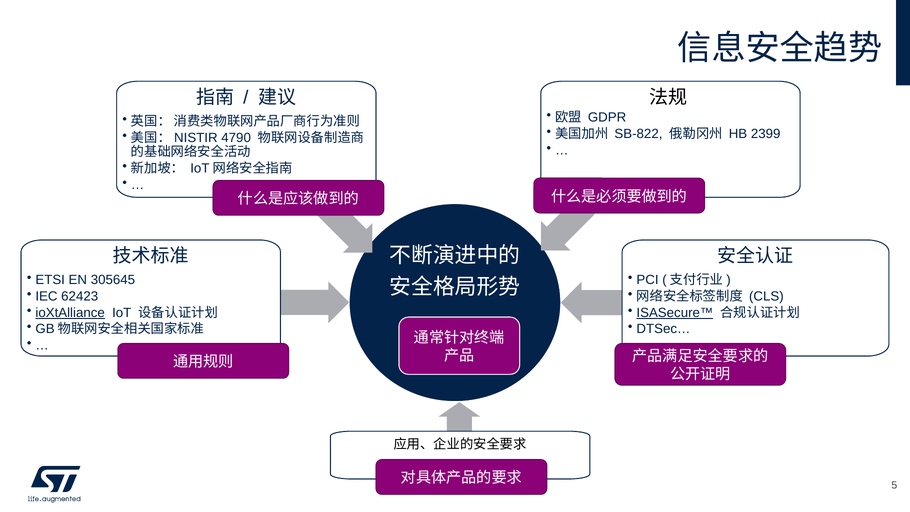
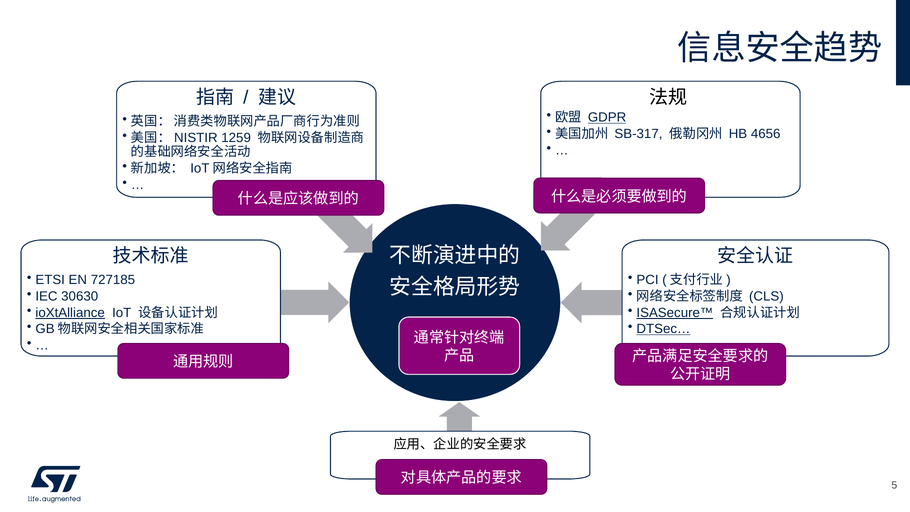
GDPR underline: none -> present (607, 118)
SB-822: SB-822 -> SB-317 (638, 134)
2399: 2399 -> 4656 (766, 134)
4790: 4790 -> 1259 (236, 138)
305645: 305645 -> 727185 (113, 280)
62423: 62423 -> 30630 (80, 296)
DTSec… underline: none -> present (663, 329)
